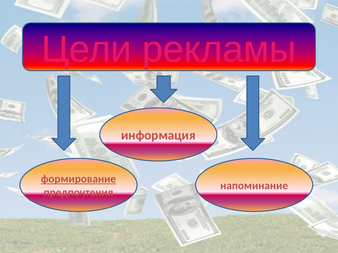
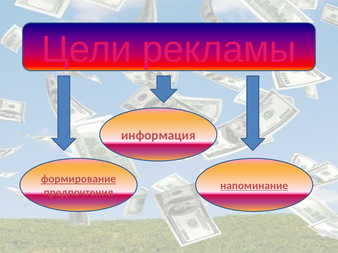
напоминание underline: none -> present (254, 186)
